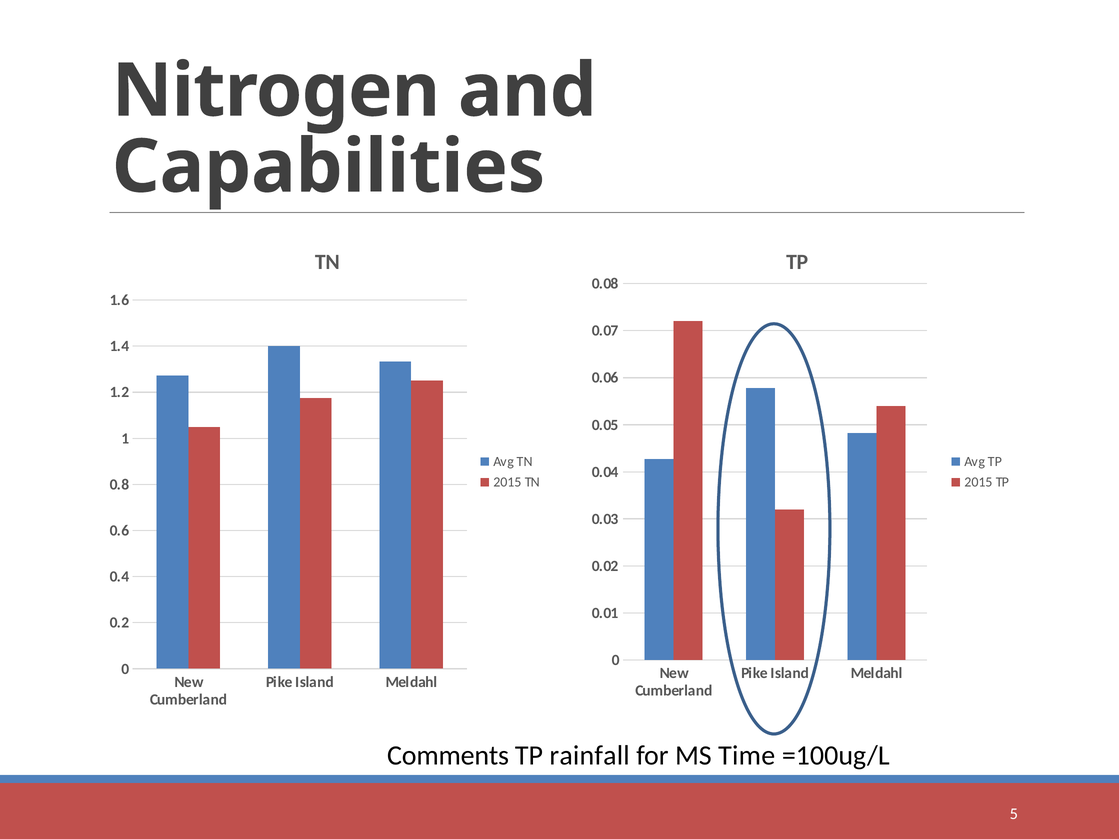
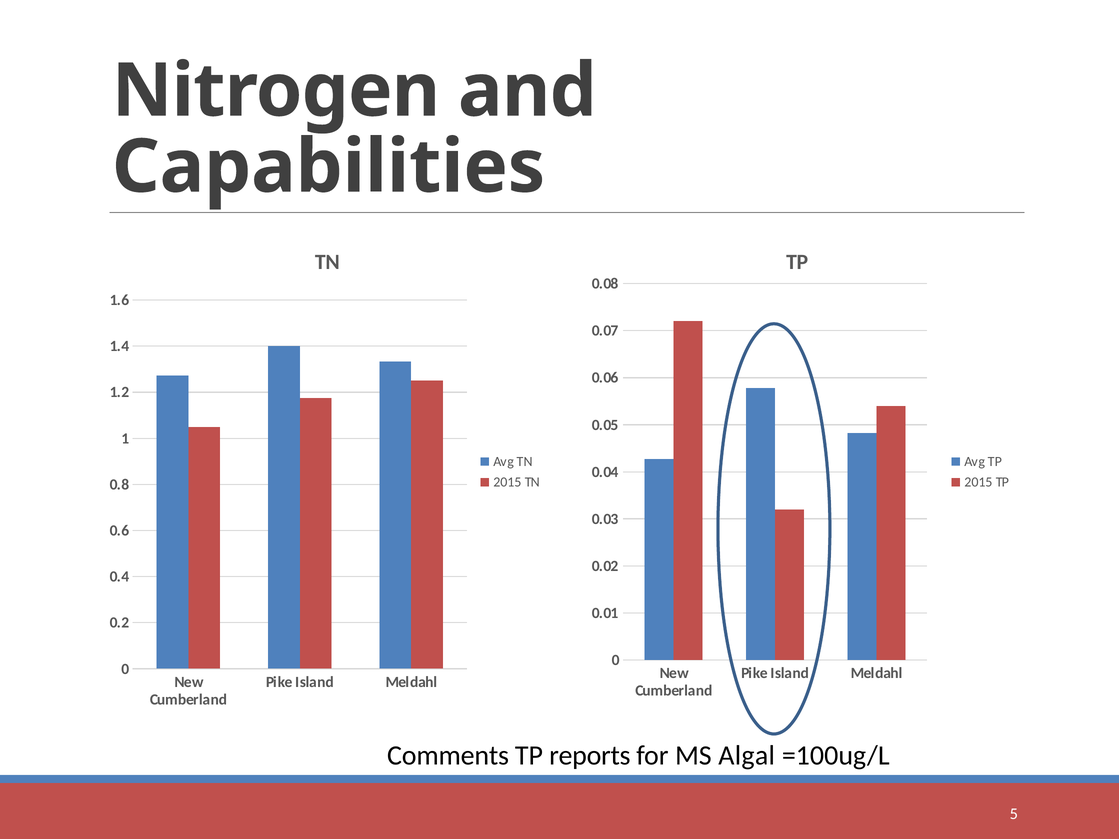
rainfall: rainfall -> reports (590, 756)
Time: Time -> Algal (747, 756)
